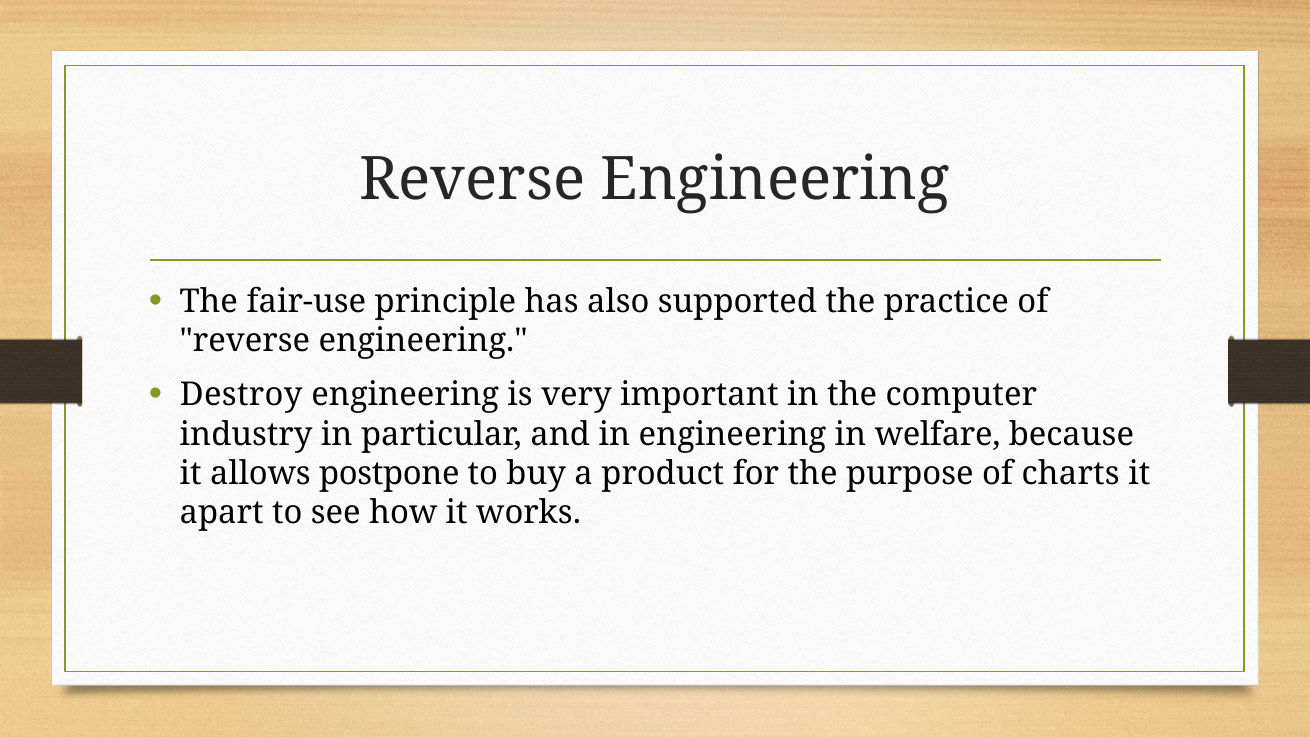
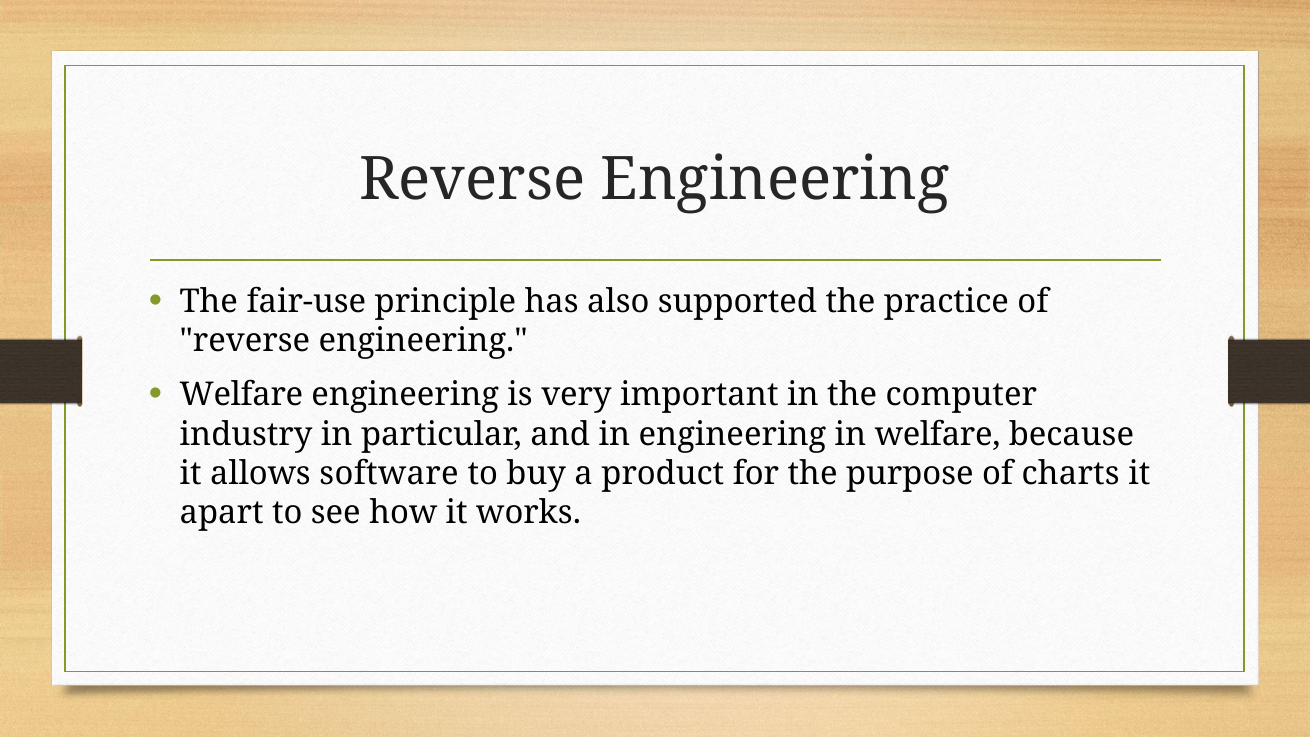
Destroy: Destroy -> Welfare (241, 395)
postpone: postpone -> software (389, 474)
